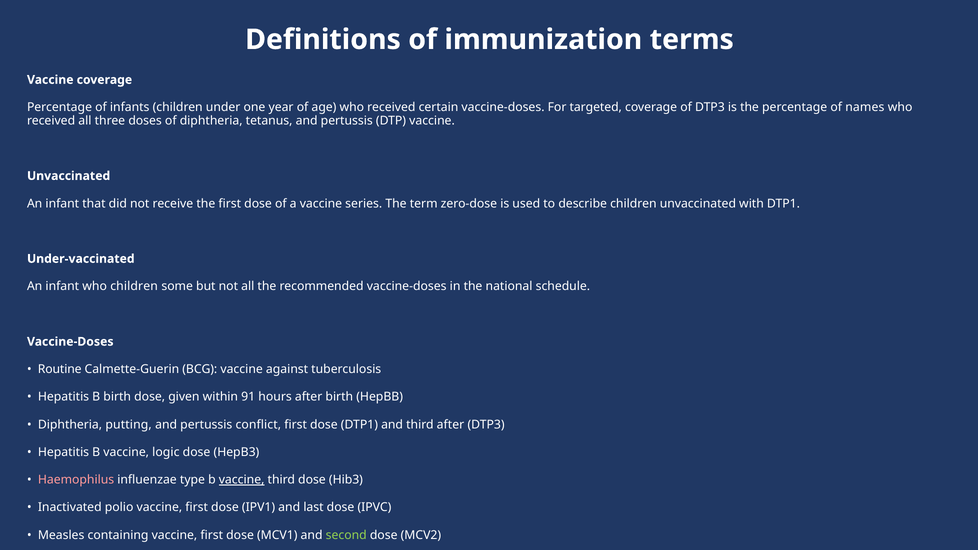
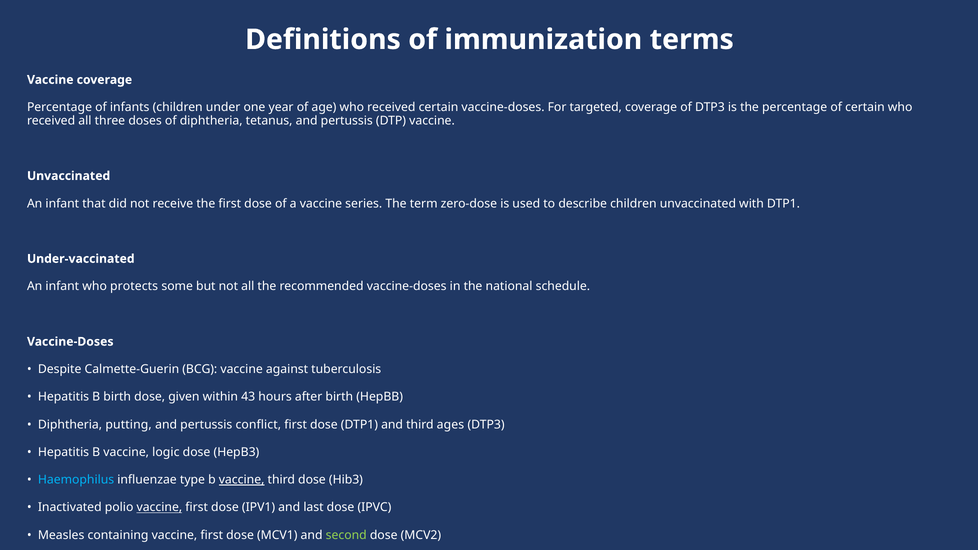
of names: names -> certain (865, 107)
who children: children -> protects (134, 286)
Routine: Routine -> Despite (60, 369)
91: 91 -> 43 (248, 397)
third after: after -> ages (450, 425)
Haemophilus colour: pink -> light blue (76, 480)
vaccine underline: none -> present (159, 508)
